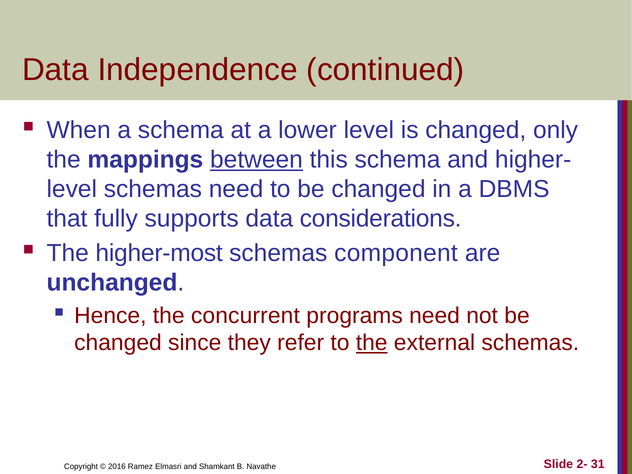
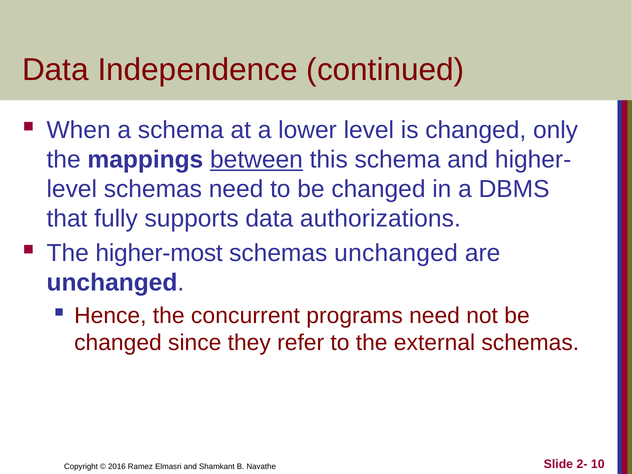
considerations: considerations -> authorizations (380, 219)
schemas component: component -> unchanged (396, 253)
the underline: present -> none (372, 343)
31: 31 -> 10 (598, 464)
